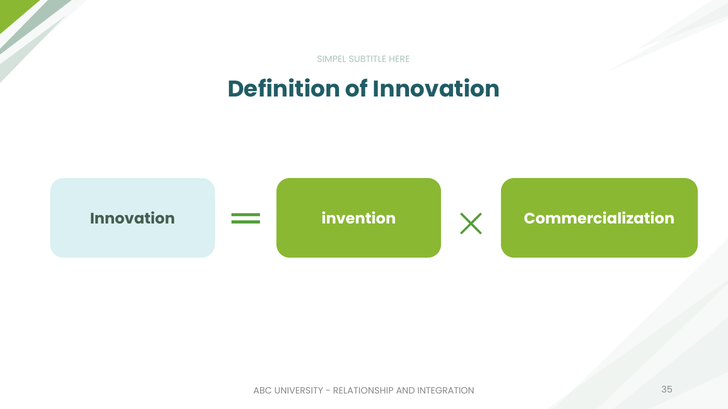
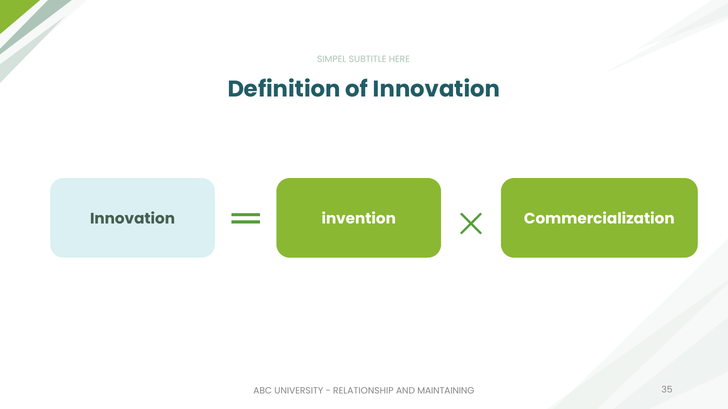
INTEGRATION: INTEGRATION -> MAINTAINING (446, 391)
